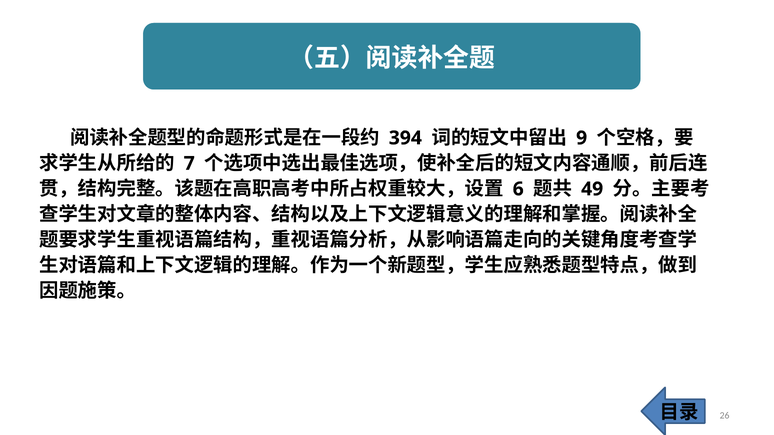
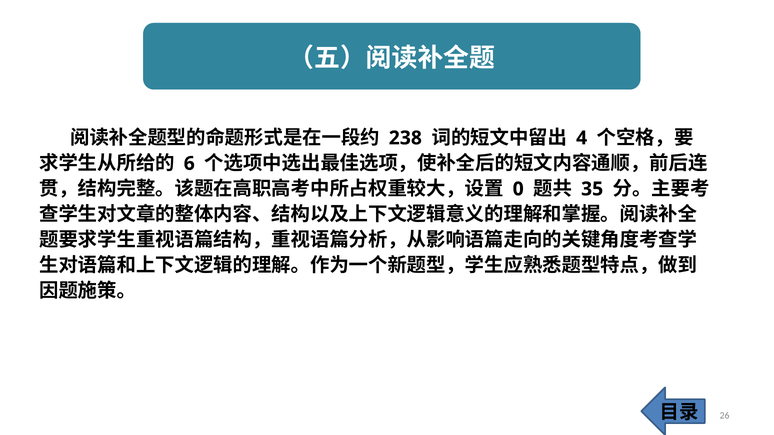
394: 394 -> 238 (405, 138)
9: 9 -> 4 (582, 138)
7: 7 -> 6 (189, 164)
6: 6 -> 0 (518, 189)
49: 49 -> 35 (592, 189)
